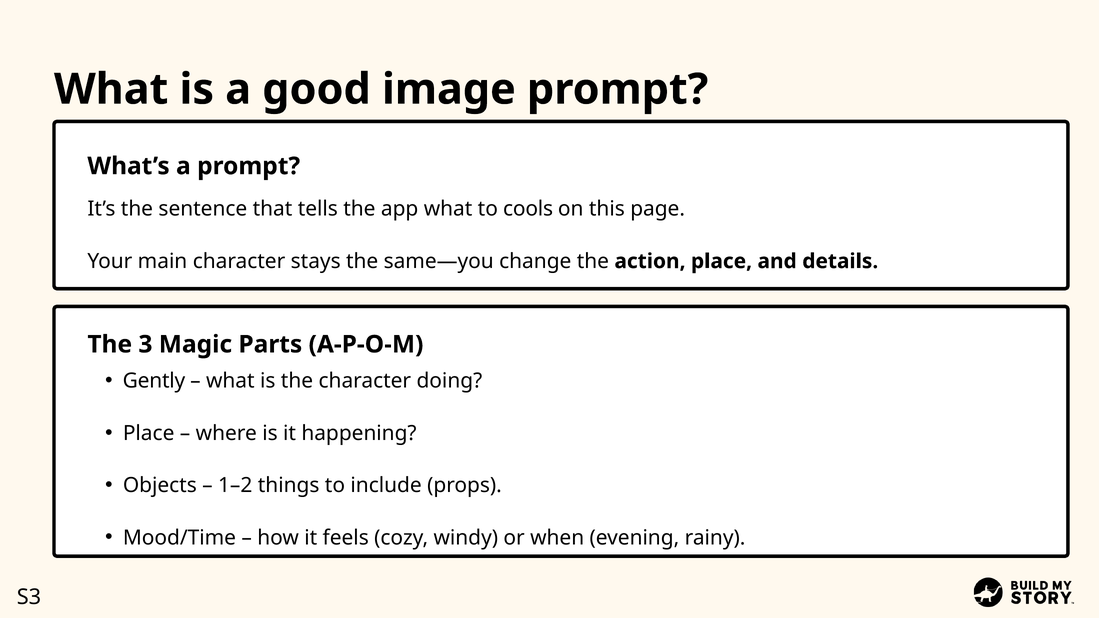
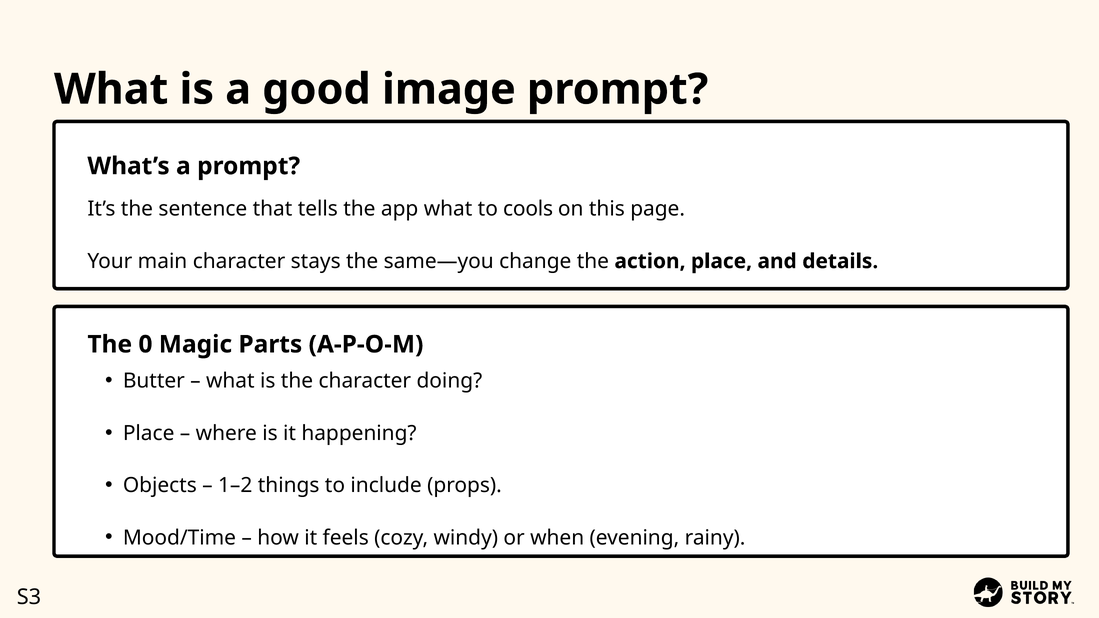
3: 3 -> 0 (145, 345)
Gently: Gently -> Butter (154, 381)
